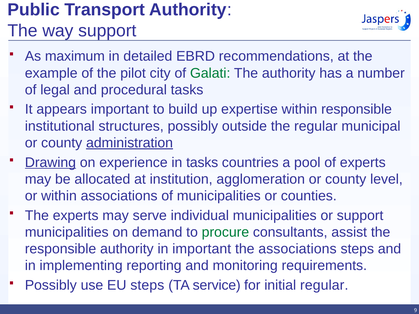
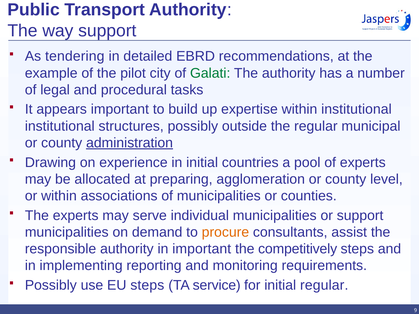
maximum: maximum -> tendering (75, 56)
within responsible: responsible -> institutional (356, 109)
Drawing underline: present -> none (50, 163)
in tasks: tasks -> initial (202, 163)
institution: institution -> preparing (181, 179)
procure colour: green -> orange (225, 232)
the associations: associations -> competitively (298, 249)
